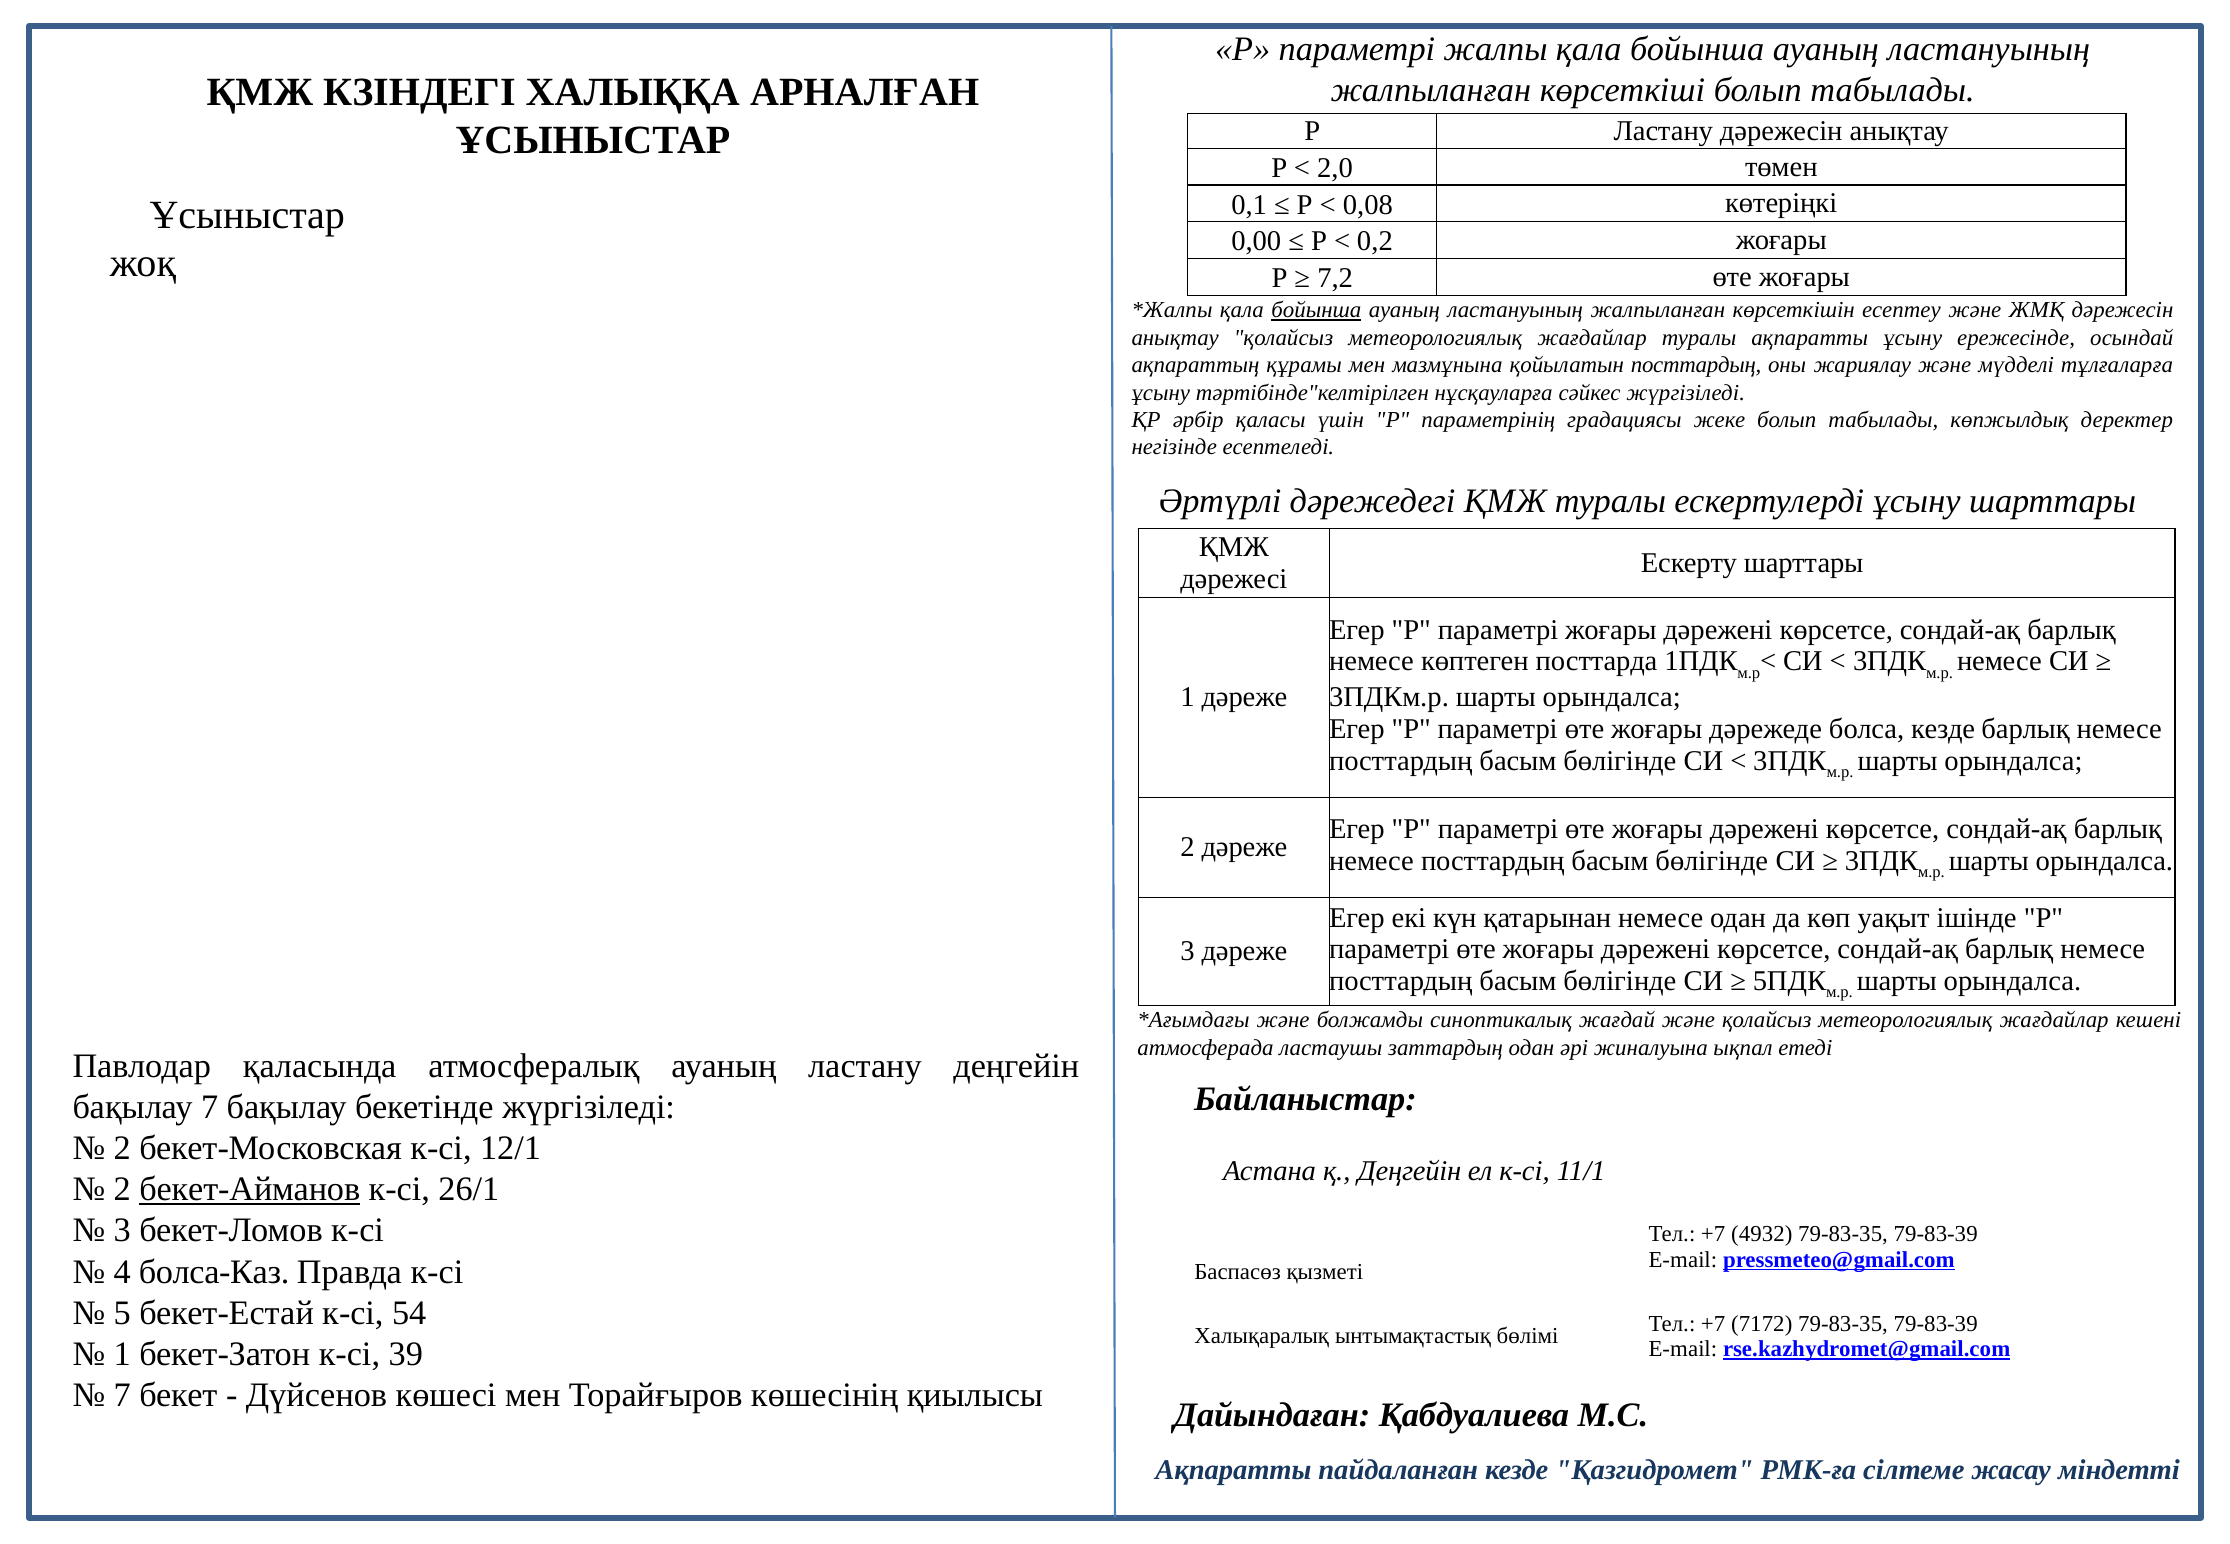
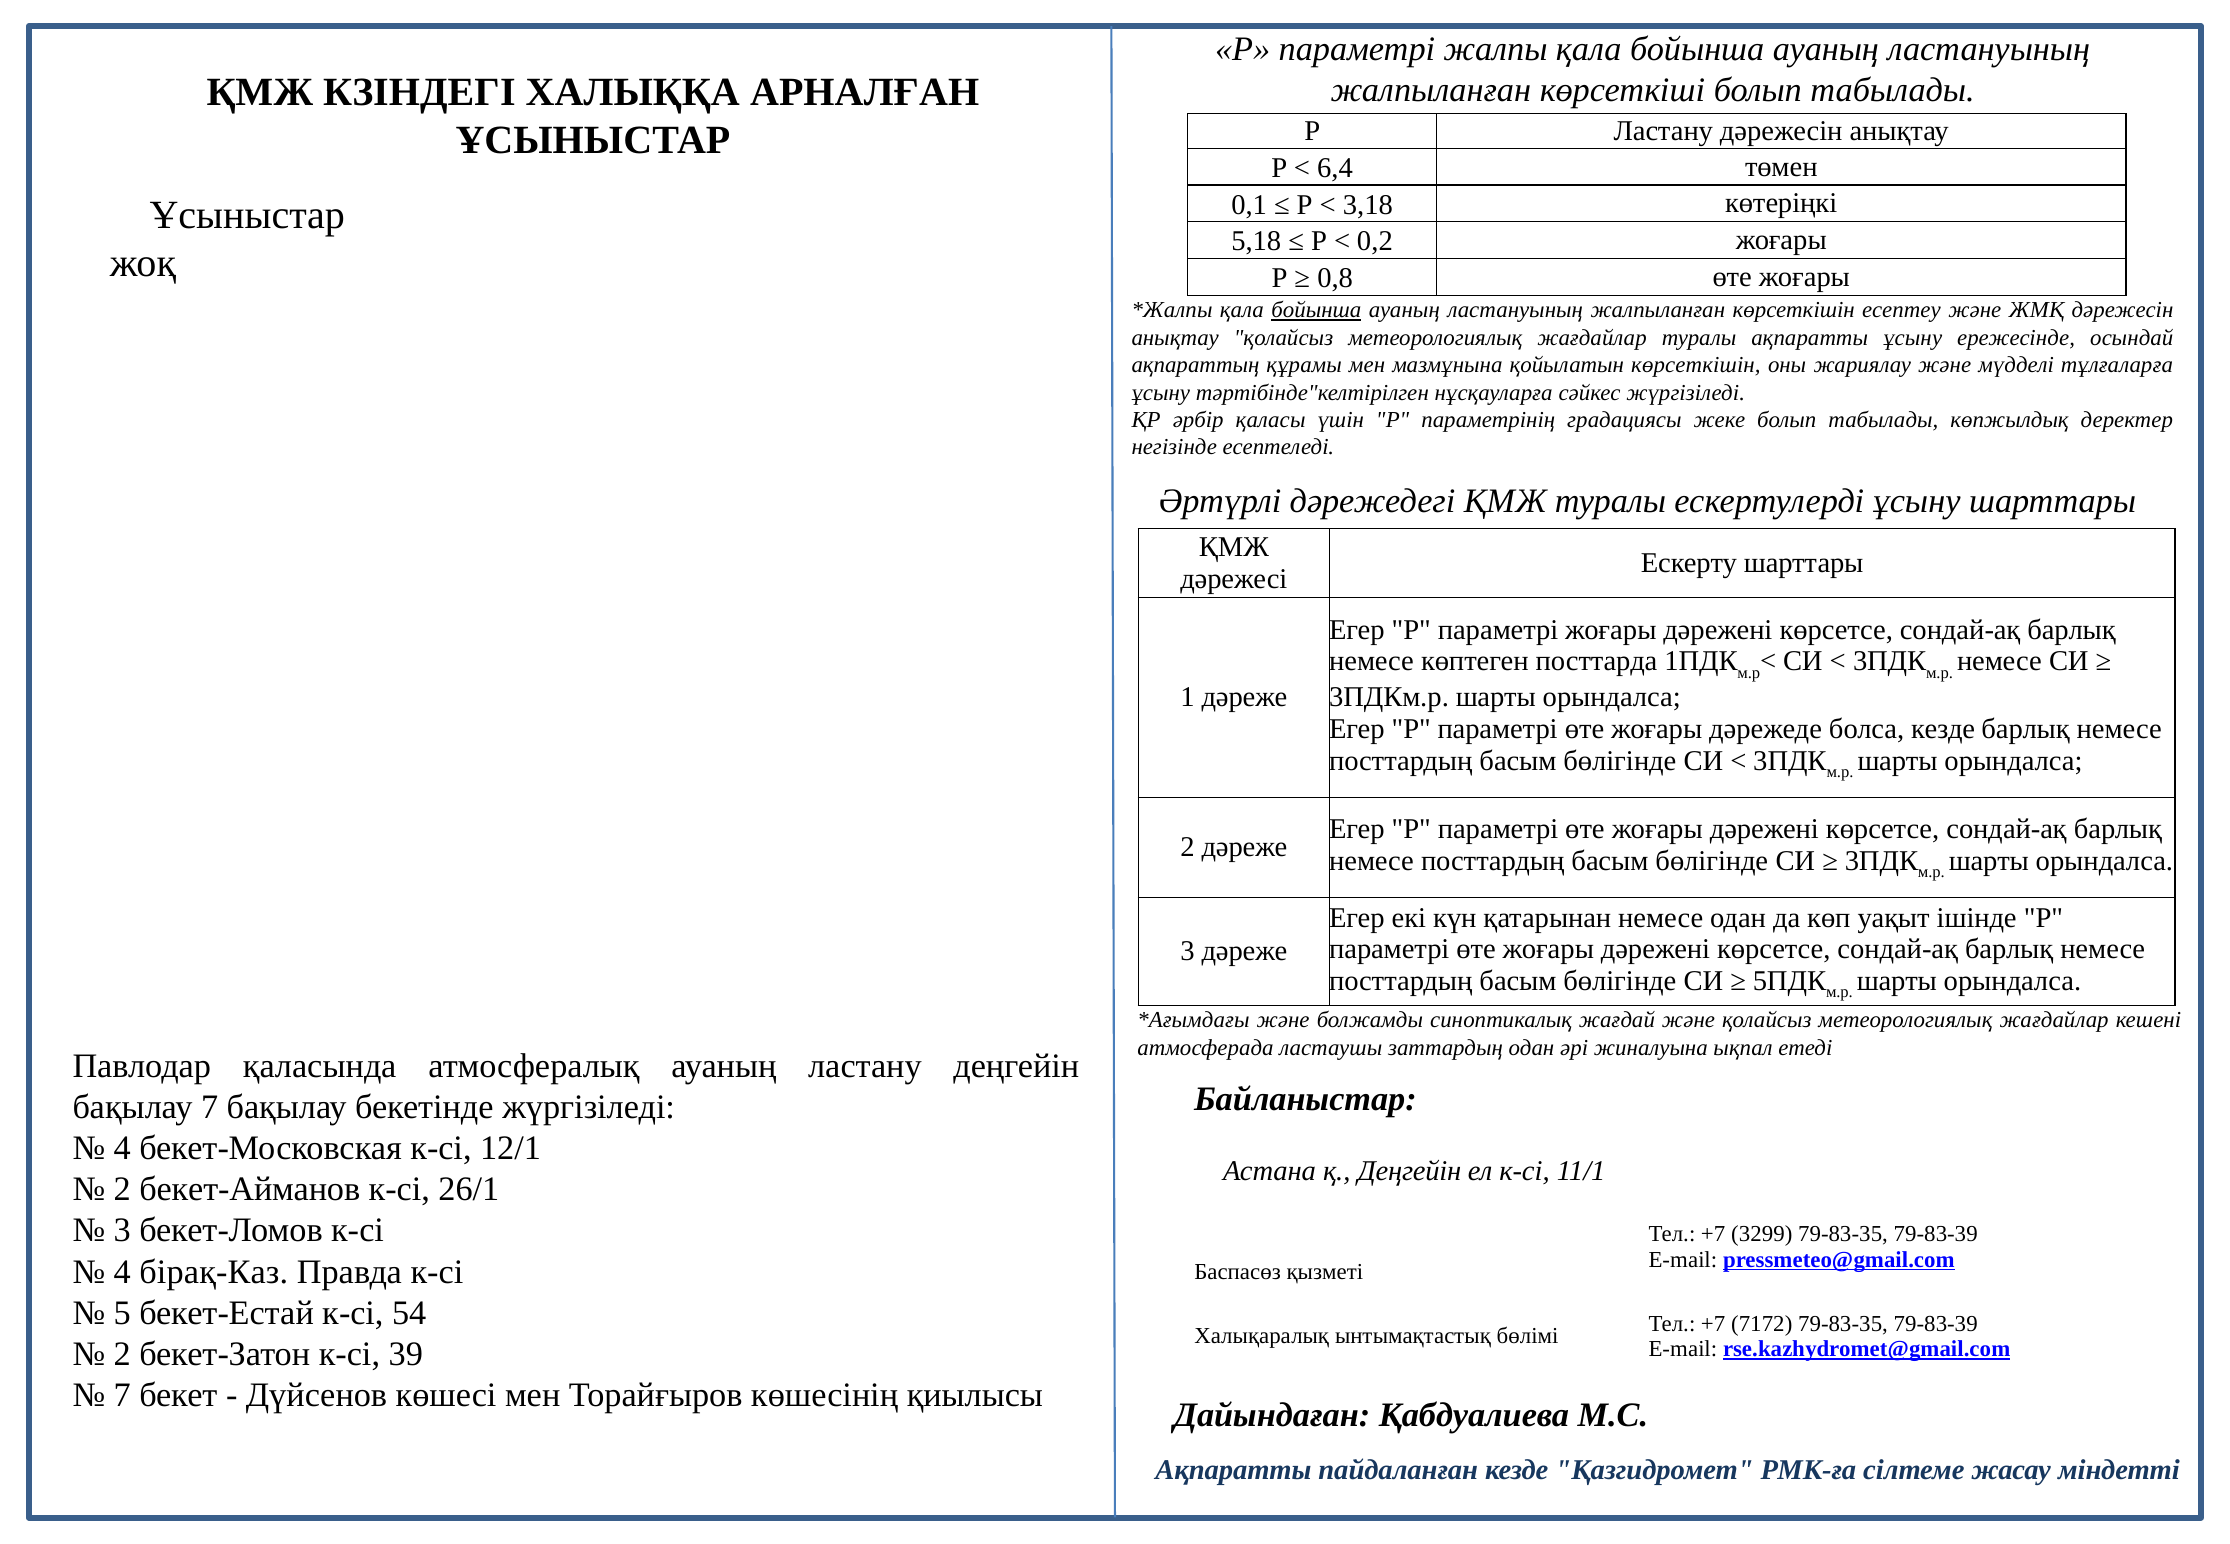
2,0: 2,0 -> 6,4 (1335, 168)
0,08: 0,08 -> 3,18 (1368, 205)
0,00: 0,00 -> 5,18 (1256, 241)
7,2: 7,2 -> 0,8 (1335, 278)
қойылатын посттардың: посттардың -> көрсеткішін (1696, 365)
2: 2 -> 4 (122, 1148)
бекет-Айманов underline: present -> none (250, 1189)
4932: 4932 -> 3299 (1762, 1234)
болса-Каз: болса-Каз -> бірақ-Каз (214, 1272)
1: 1 -> 2 (122, 1354)
